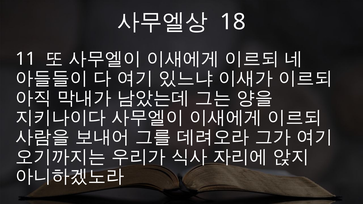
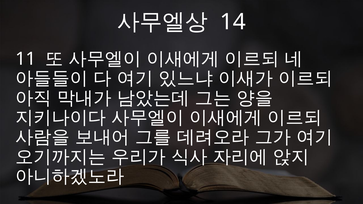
18: 18 -> 14 (233, 22)
